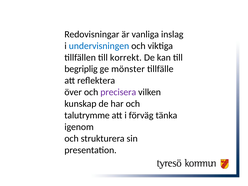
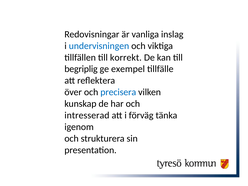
mönster: mönster -> exempel (128, 69)
precisera colour: purple -> blue (118, 92)
talutrymme: talutrymme -> intresserad (87, 115)
